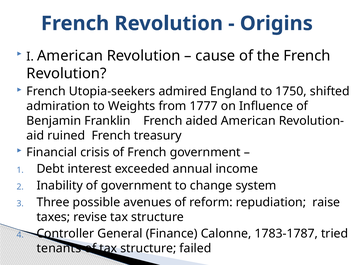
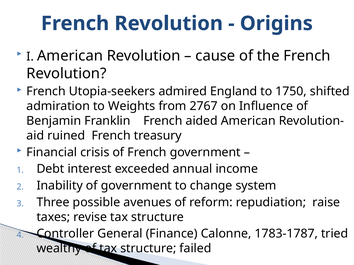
1777: 1777 -> 2767 (204, 106)
tenants: tenants -> wealthy (59, 249)
